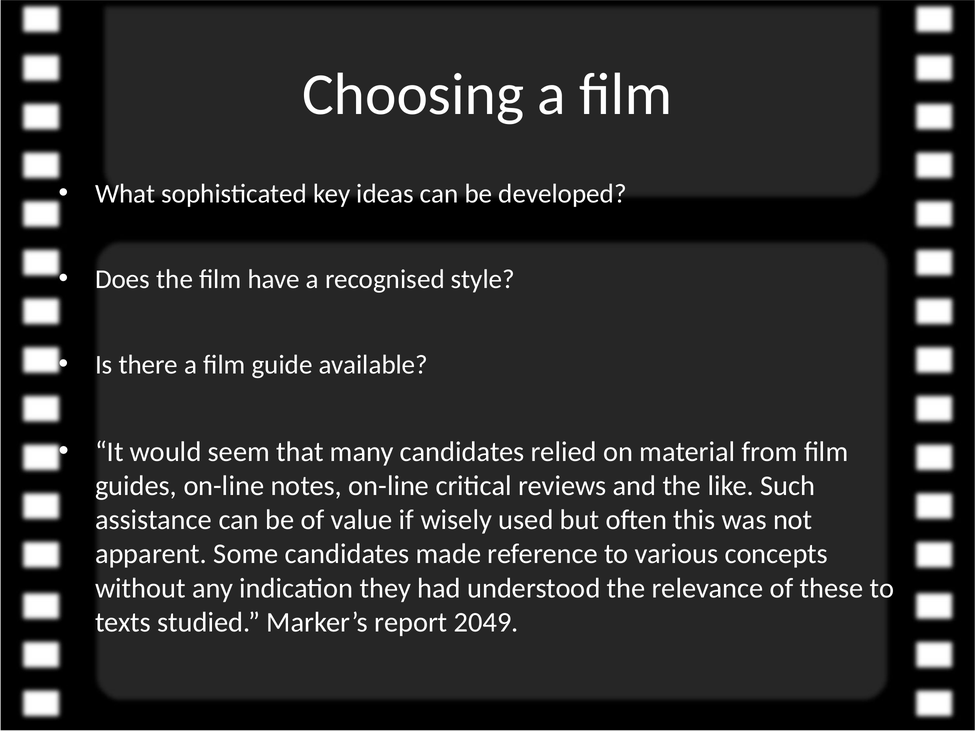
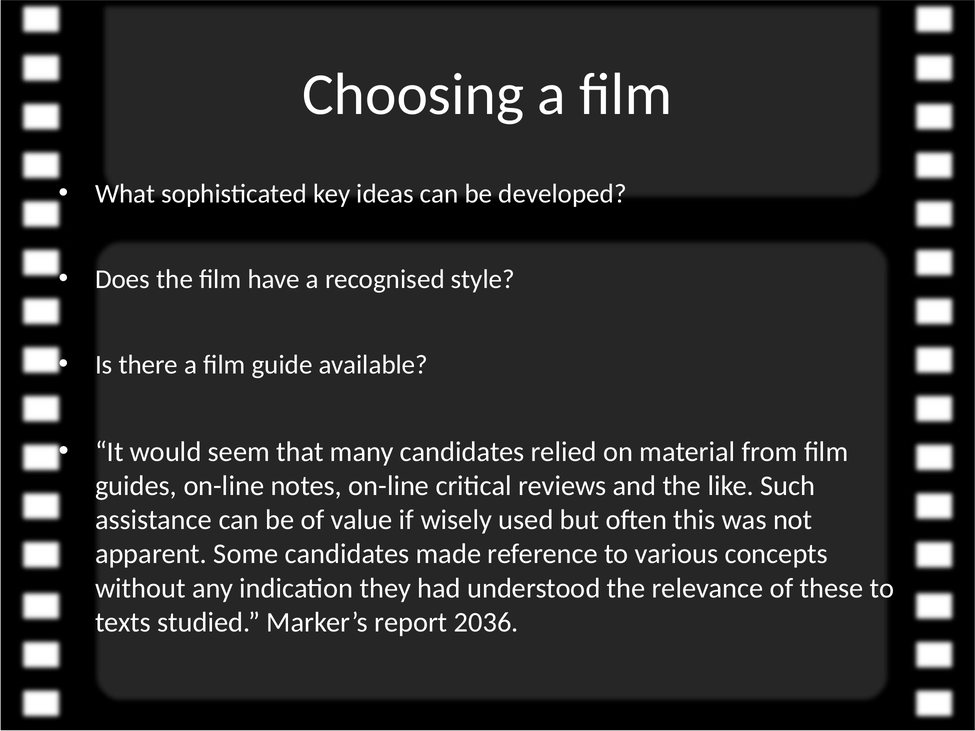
2049: 2049 -> 2036 (486, 623)
